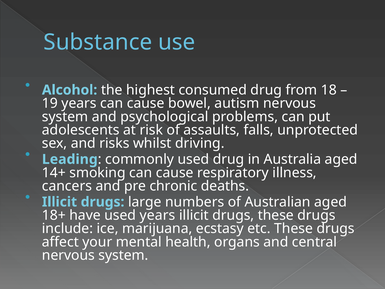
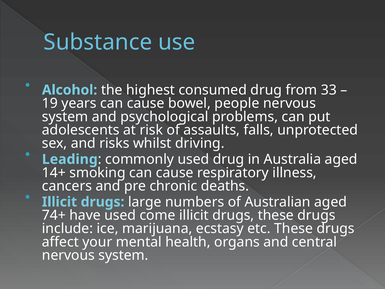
18: 18 -> 33 (329, 90)
autism: autism -> people (237, 103)
18+: 18+ -> 74+ (54, 215)
used years: years -> come (158, 215)
